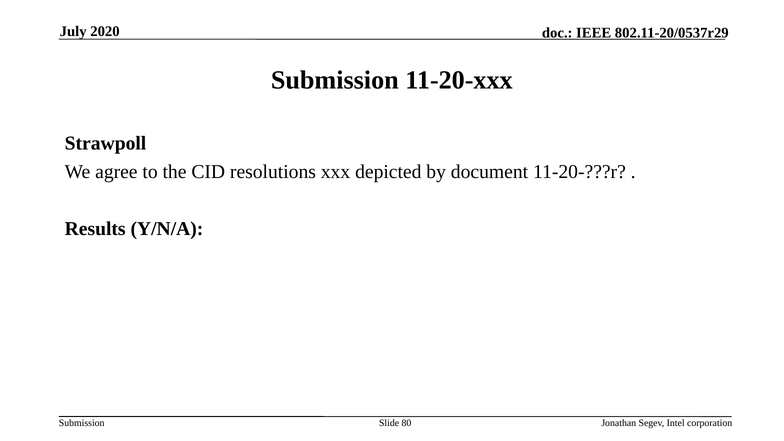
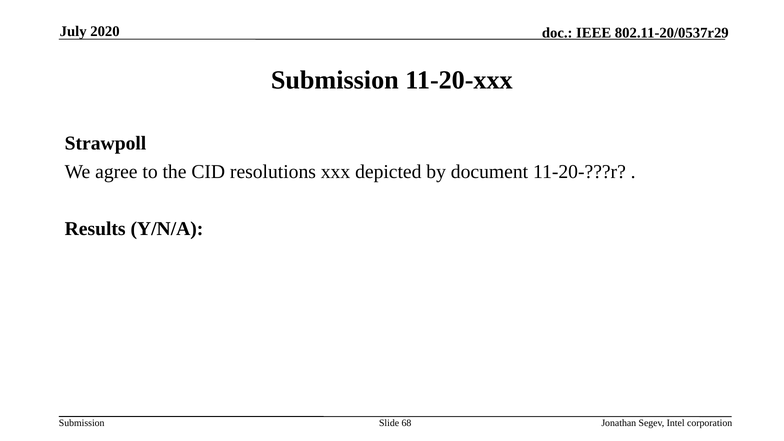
80: 80 -> 68 (406, 423)
